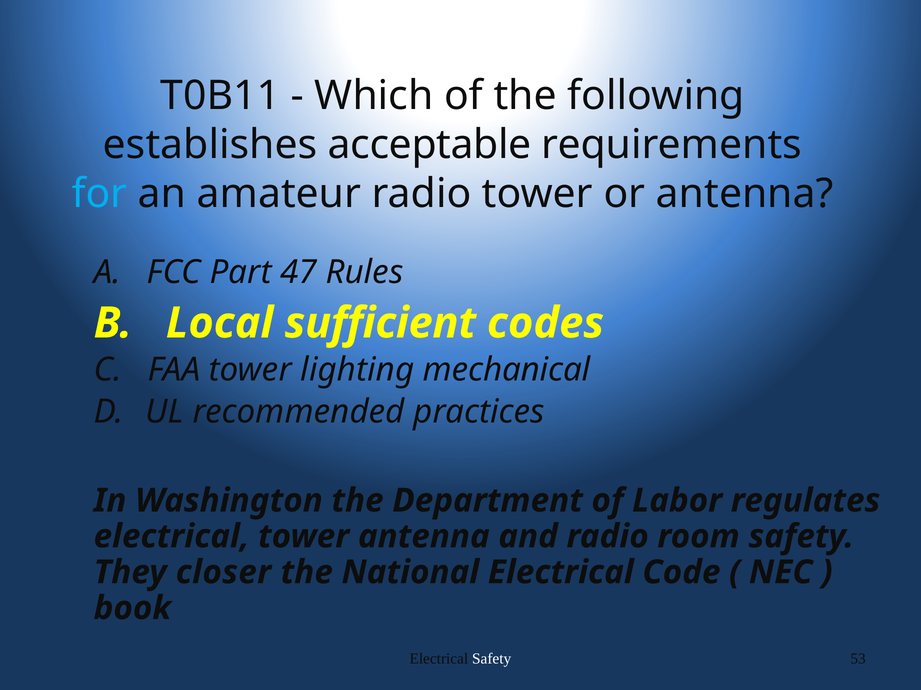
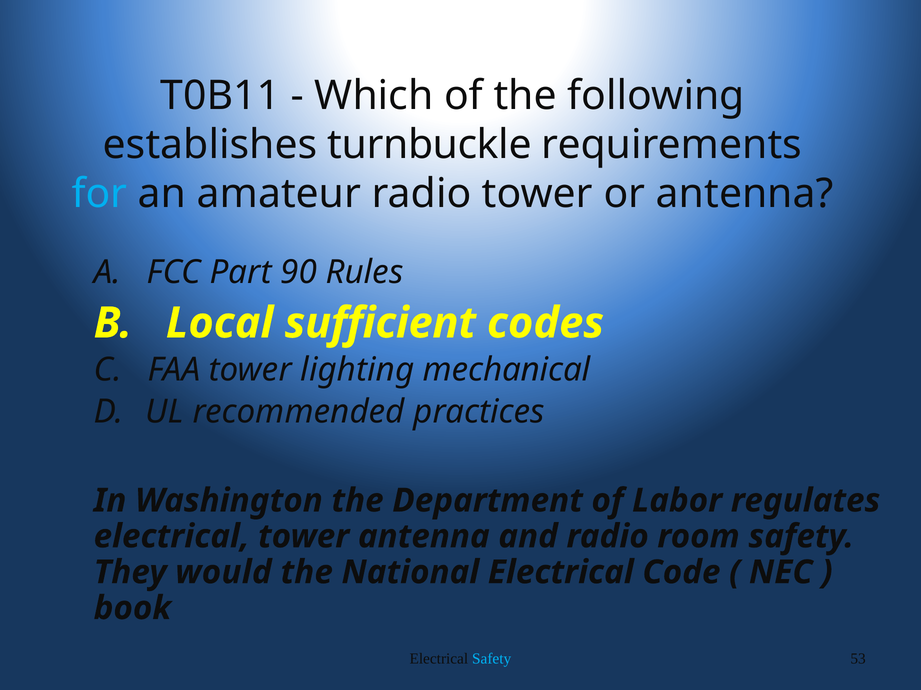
acceptable: acceptable -> turnbuckle (430, 145)
47: 47 -> 90 (299, 272)
closer: closer -> would (223, 573)
Safety colour: white -> light blue (492, 660)
